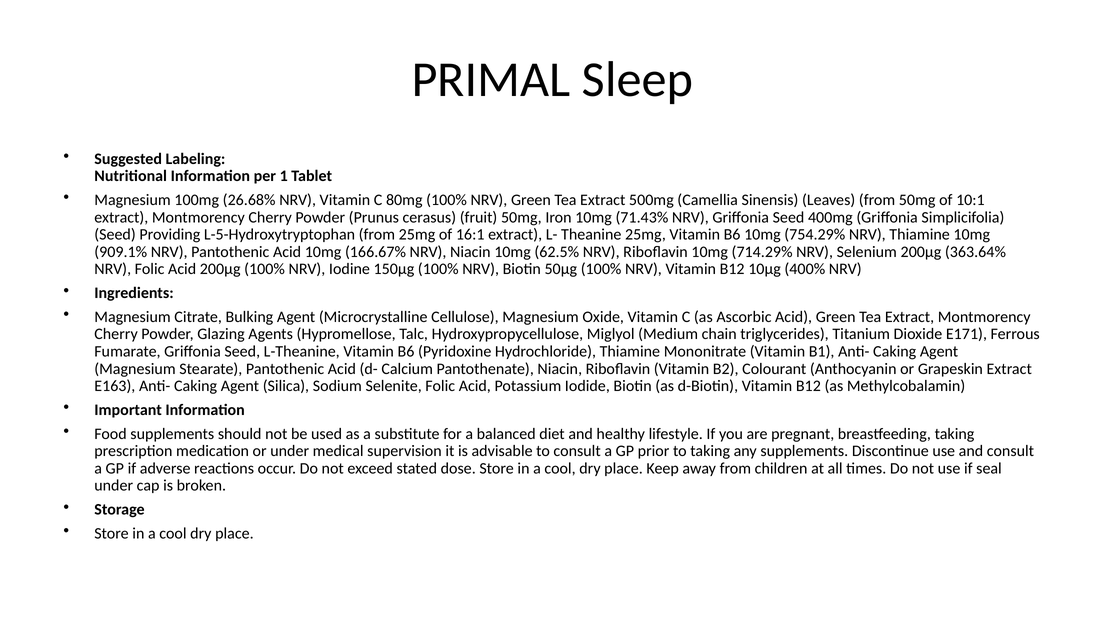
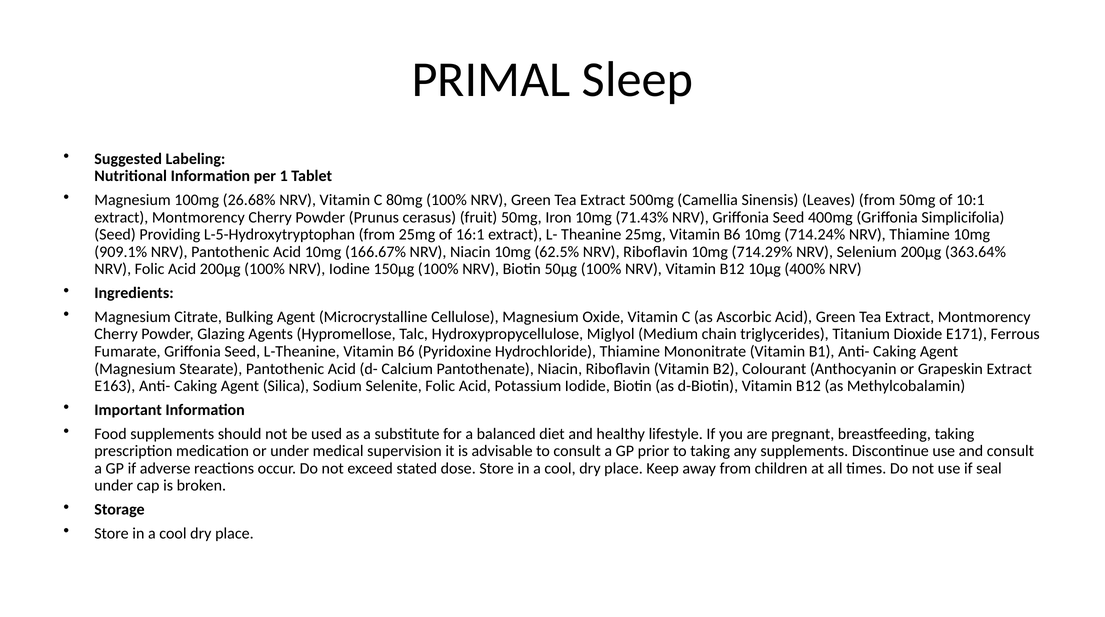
754.29%: 754.29% -> 714.24% (815, 235)
